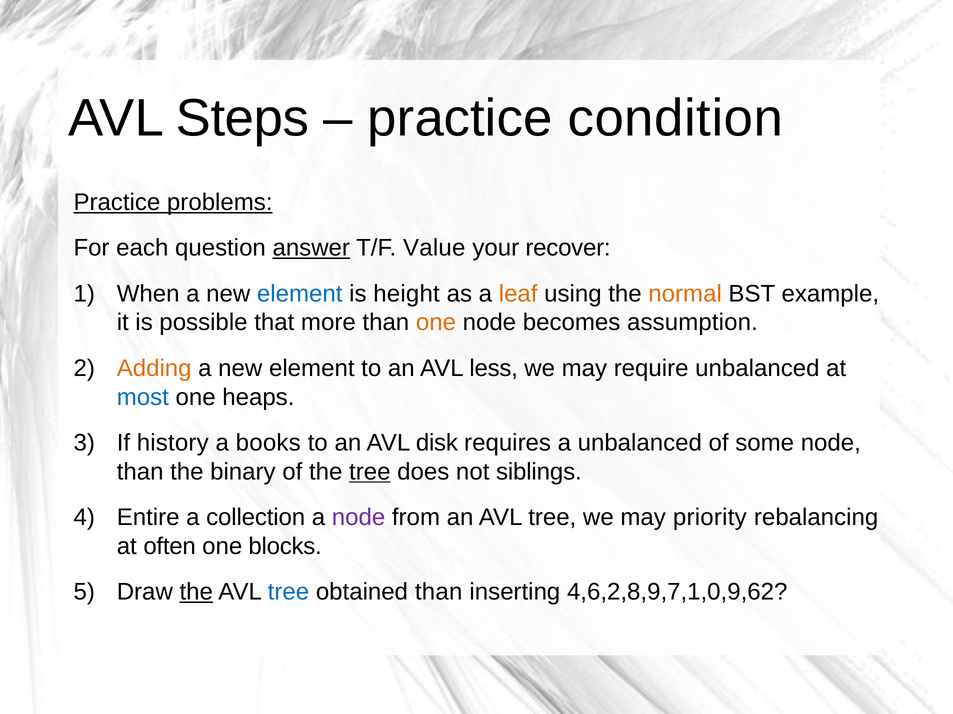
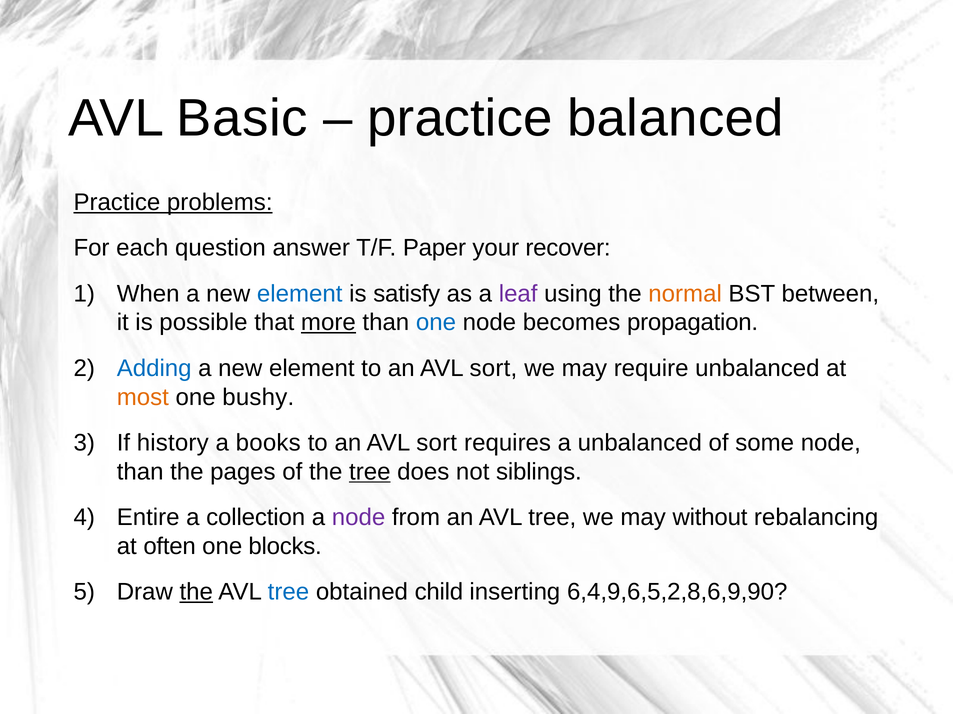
Steps: Steps -> Basic (242, 119)
condition: condition -> balanced (675, 119)
answer underline: present -> none (311, 248)
Value: Value -> Paper (434, 248)
height: height -> satisfy (407, 294)
leaf colour: orange -> purple (518, 294)
example: example -> between (830, 294)
more underline: none -> present (328, 323)
one colour: orange -> blue (436, 323)
assumption: assumption -> propagation (693, 323)
Adding colour: orange -> blue (154, 369)
less: less -> sort (493, 369)
most colour: blue -> orange (143, 397)
heaps: heaps -> bushy (258, 397)
disk: disk -> sort (437, 443)
binary: binary -> pages (243, 472)
priority: priority -> without (710, 518)
obtained than: than -> child (439, 593)
4,6,2,8,9,7,1,0,9,62: 4,6,2,8,9,7,1,0,9,62 -> 6,4,9,6,5,2,8,6,9,90 (677, 593)
